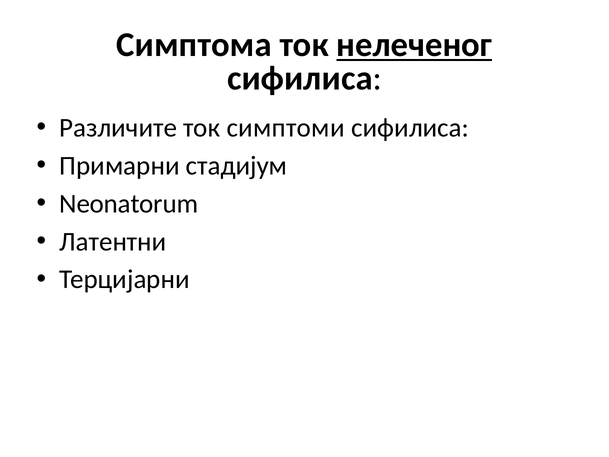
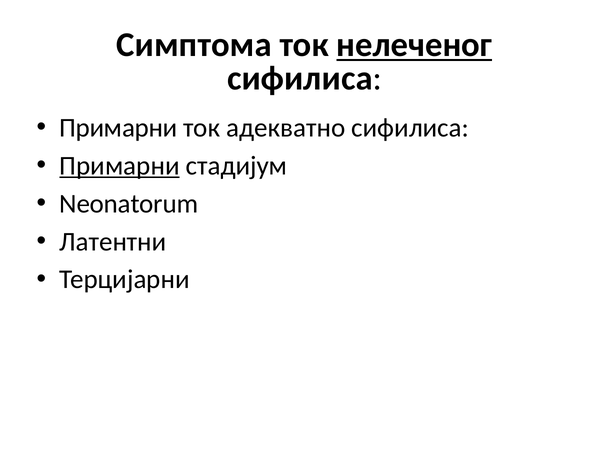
Различите: Различите -> Примарни (118, 128)
симптоми: симптоми -> адекватно (286, 128)
Примарни underline: none -> present (120, 166)
